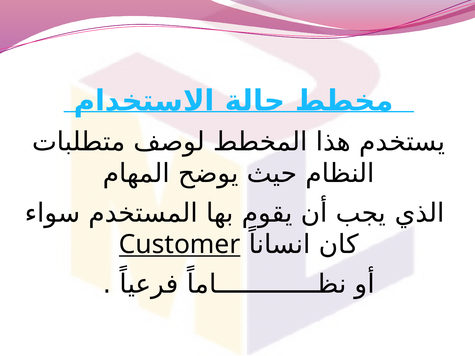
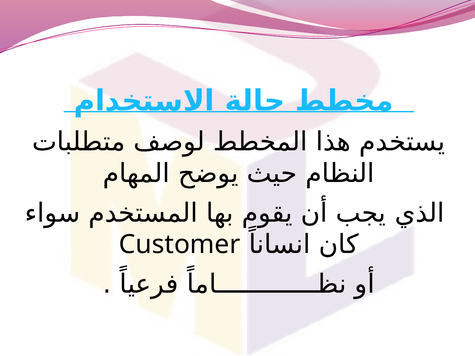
Customer underline: present -> none (180, 245)
